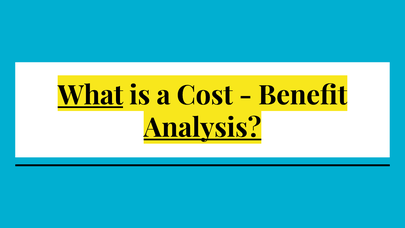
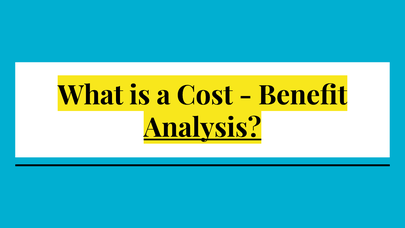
What underline: present -> none (91, 95)
